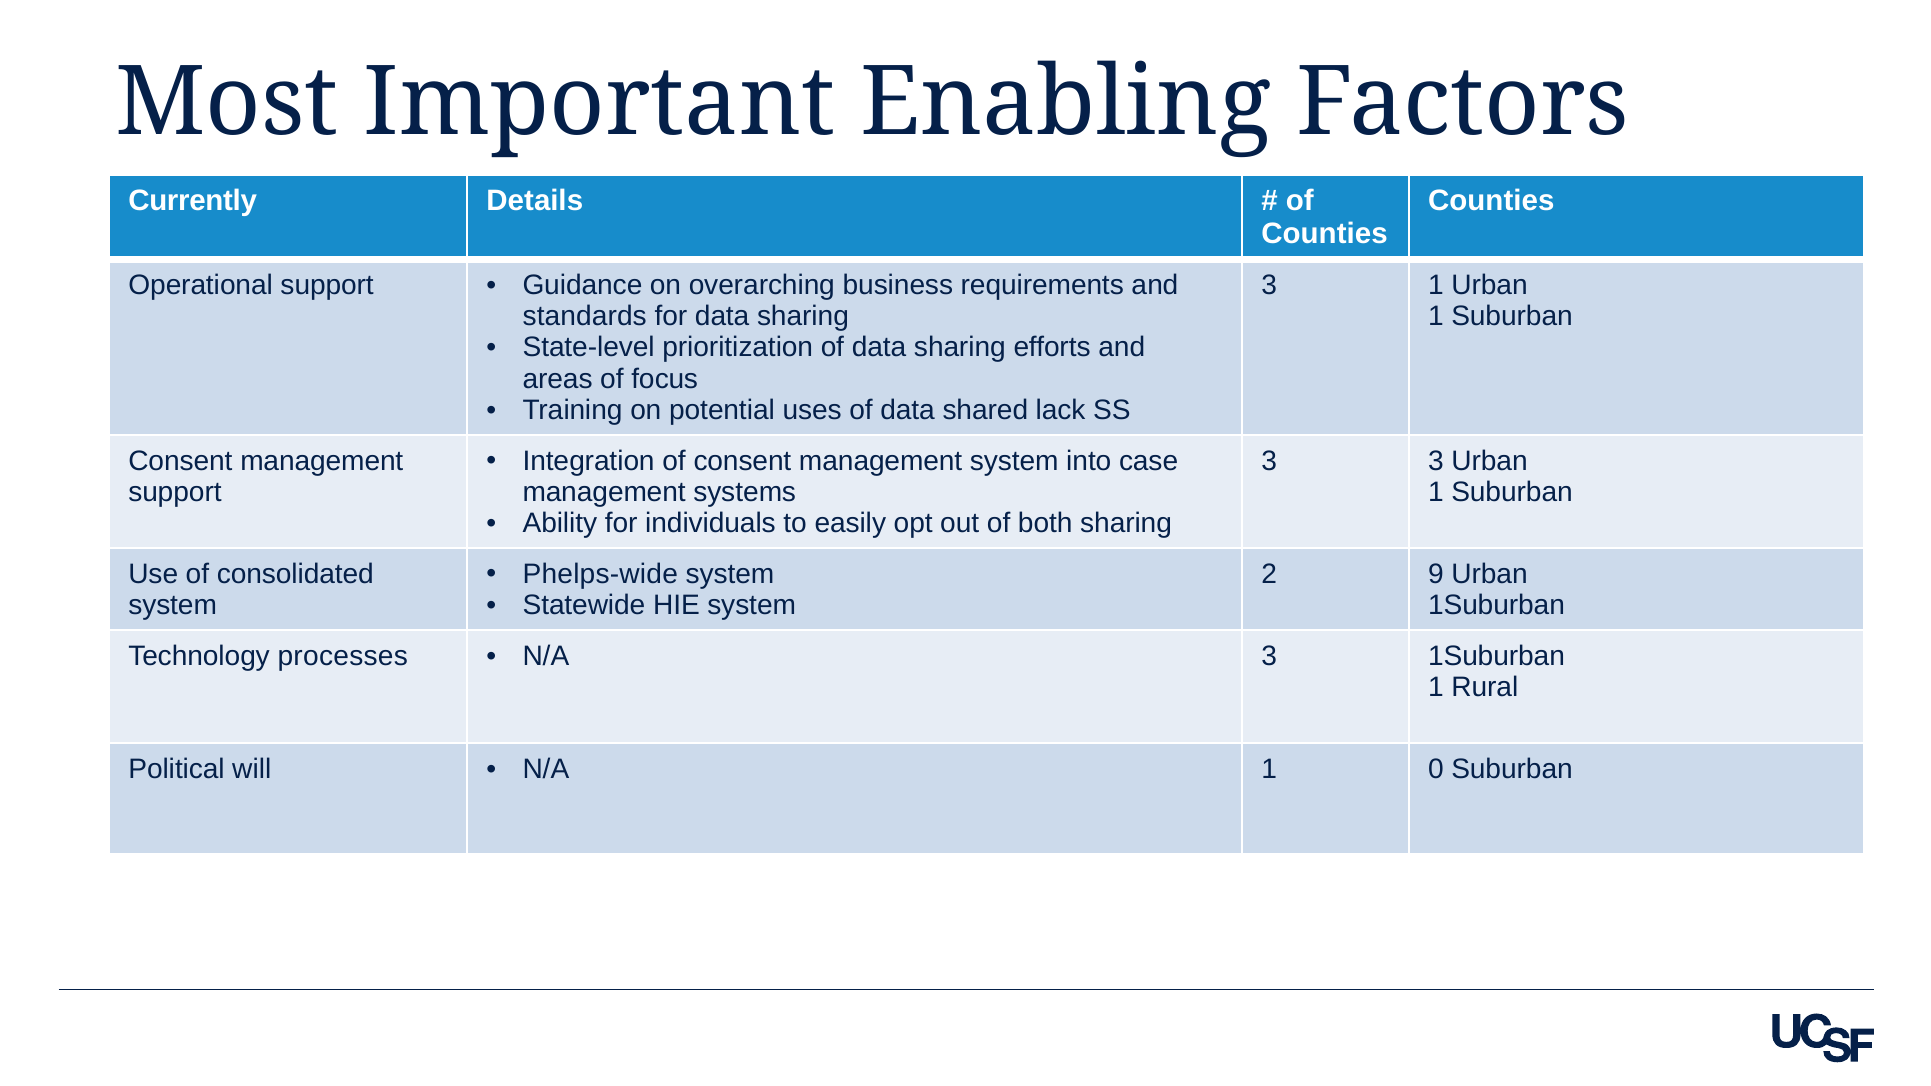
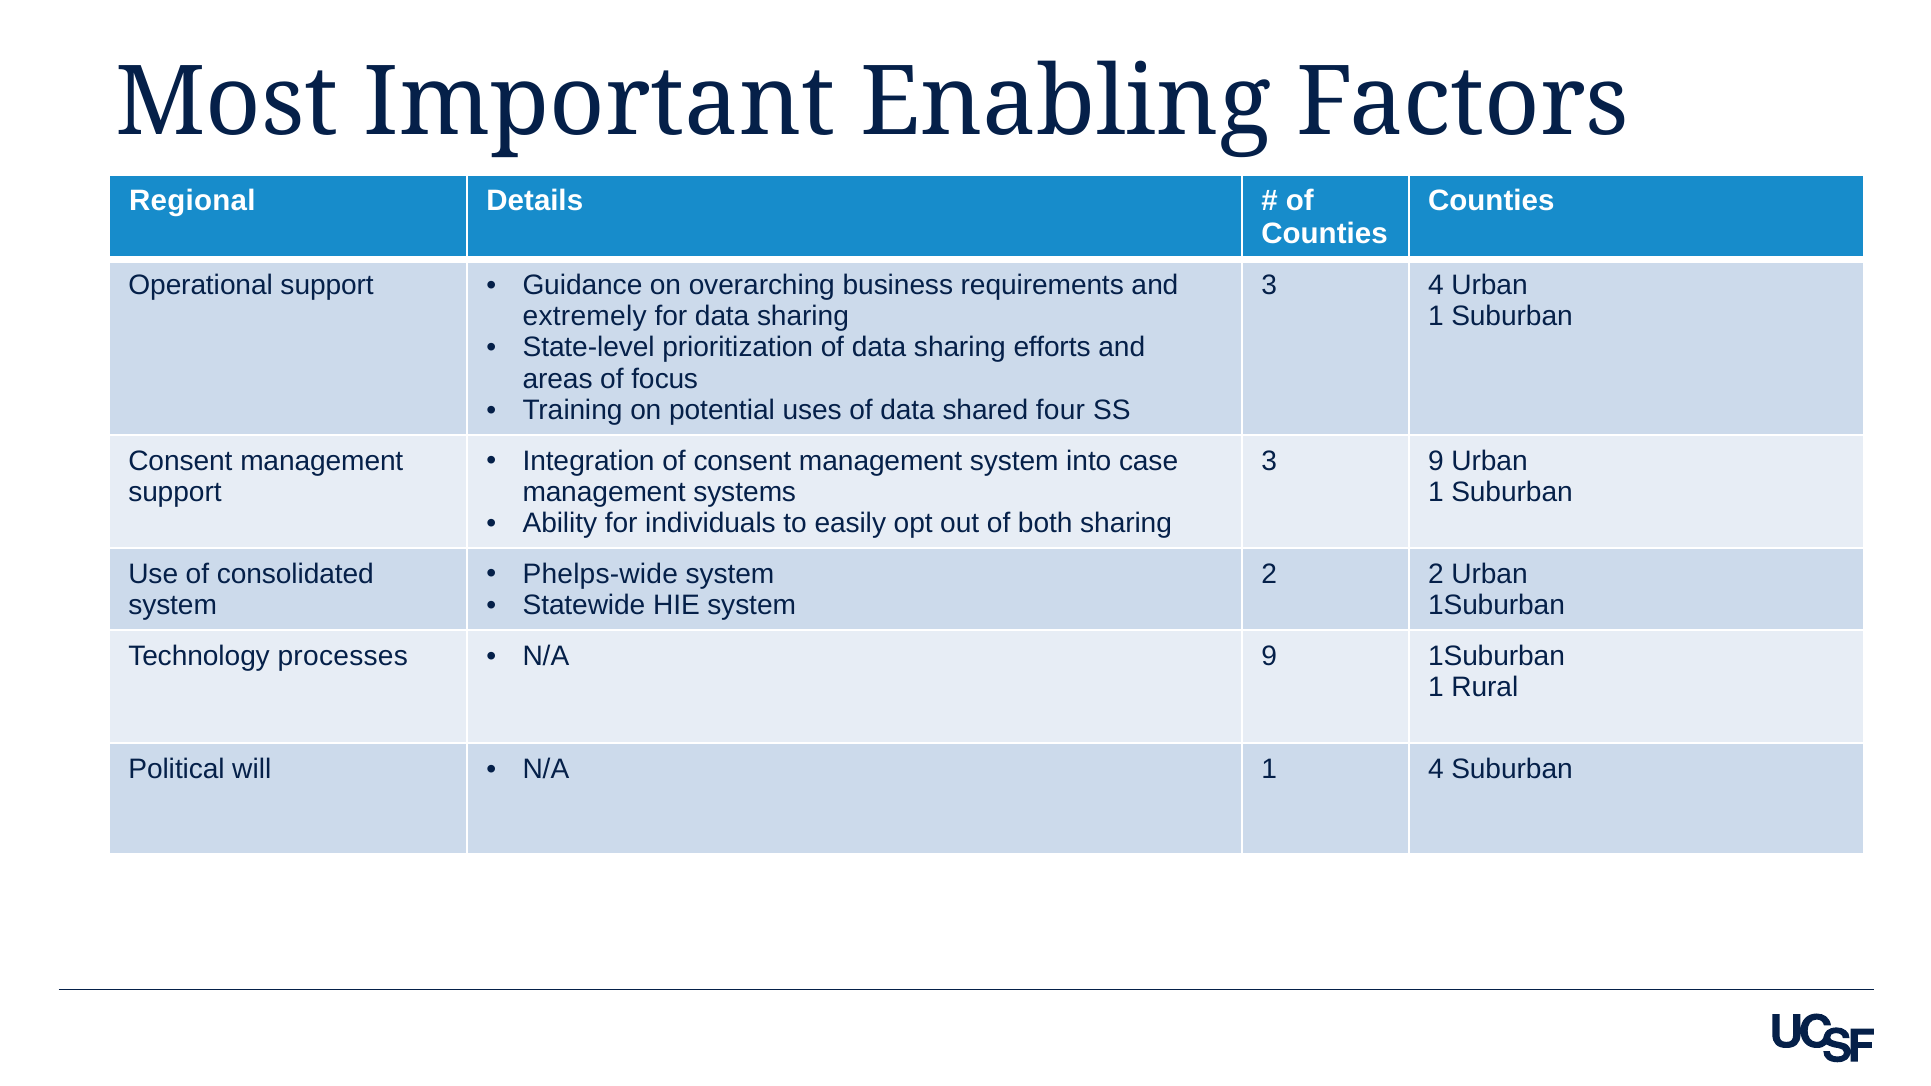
Currently: Currently -> Regional (192, 201)
3 1: 1 -> 4 (1436, 285)
standards: standards -> extremely (585, 316)
lack: lack -> four (1060, 410)
3 3: 3 -> 9 (1436, 461)
2 9: 9 -> 2 (1436, 574)
N/A 3: 3 -> 9 (1269, 656)
1 0: 0 -> 4 (1436, 769)
